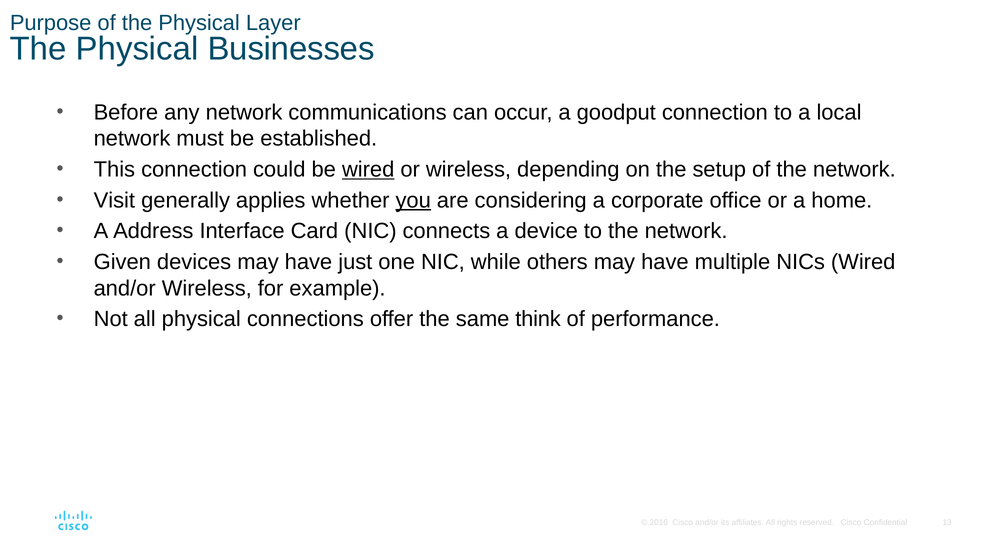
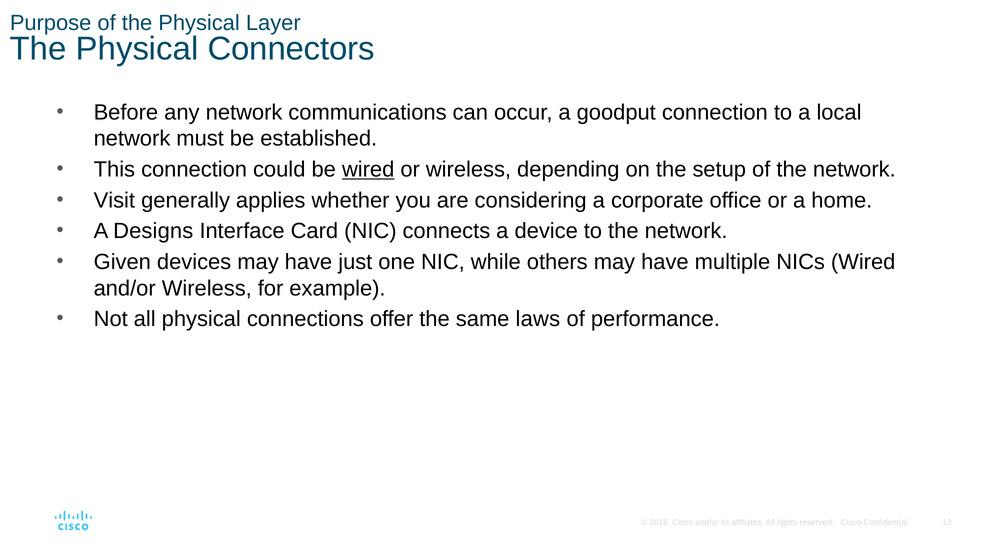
Businesses: Businesses -> Connectors (291, 49)
you underline: present -> none (413, 200)
Address: Address -> Designs (153, 231)
think: think -> laws (538, 319)
